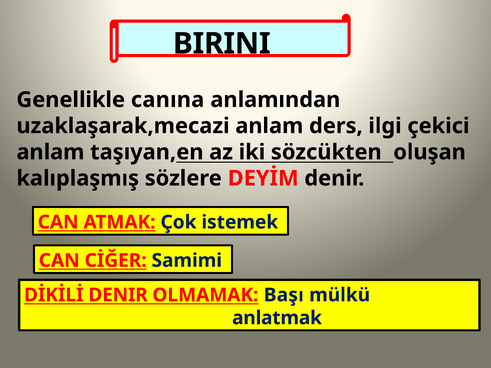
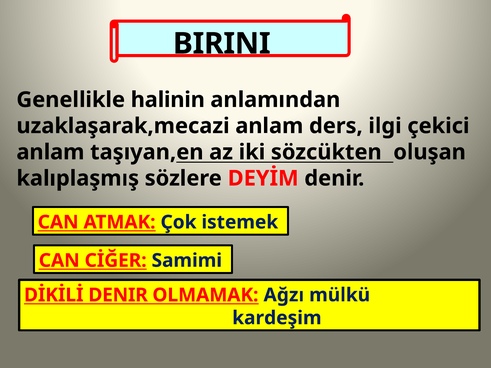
canına: canına -> halinin (168, 100)
Başı: Başı -> Ağzı (284, 295)
anlatmak: anlatmak -> kardeşim (277, 318)
